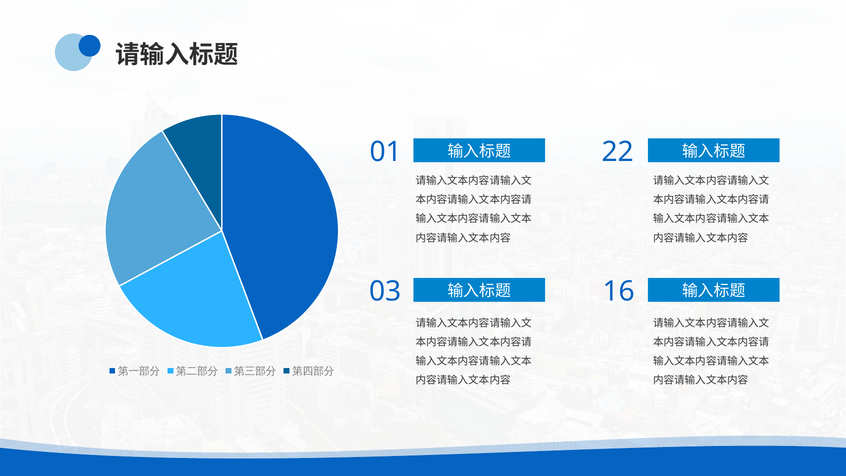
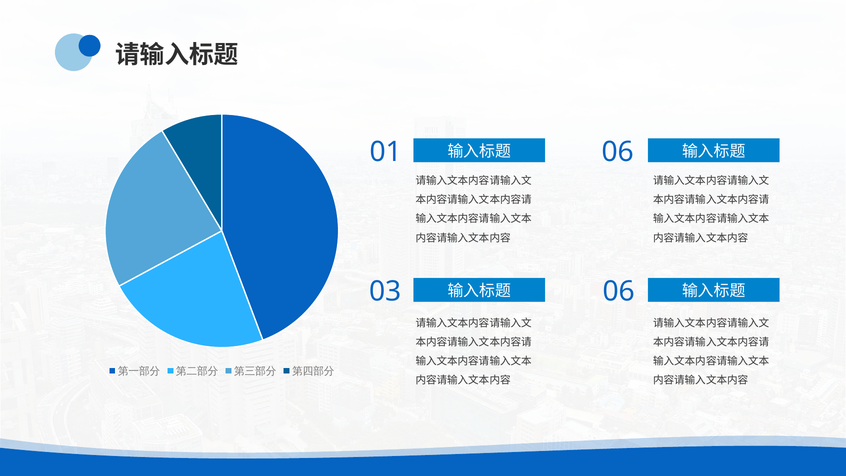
22: 22 -> 06 (618, 152)
16: 16 -> 06 (619, 291)
